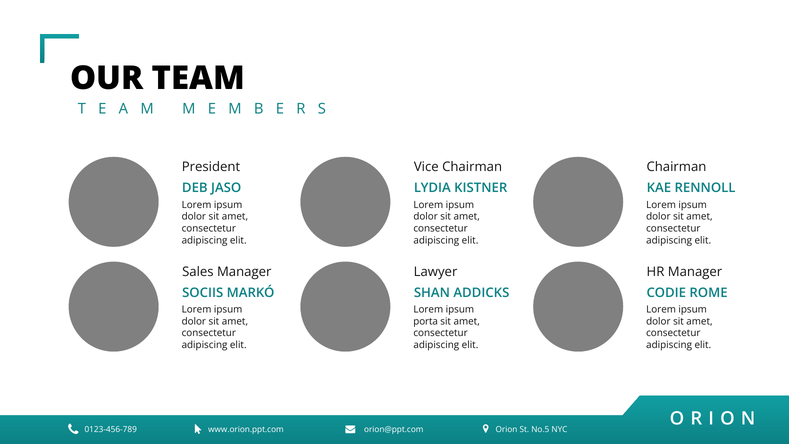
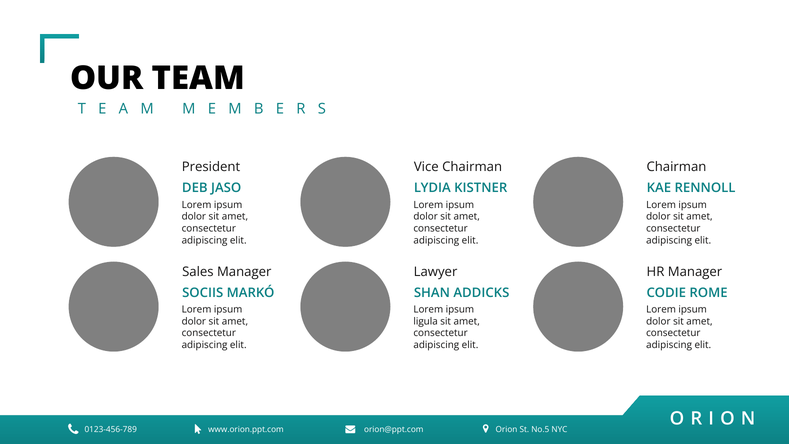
porta: porta -> ligula (426, 321)
